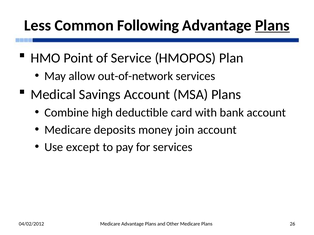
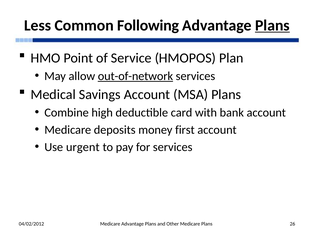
out-of-network underline: none -> present (135, 76)
join: join -> first (185, 130)
except: except -> urgent (83, 147)
